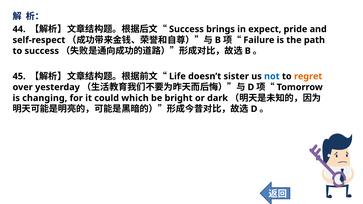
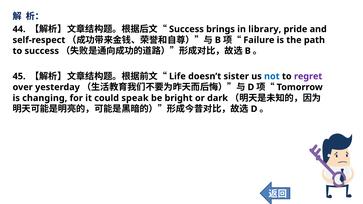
expect: expect -> library (265, 29)
regret colour: orange -> purple (308, 76)
which: which -> speak (135, 98)
